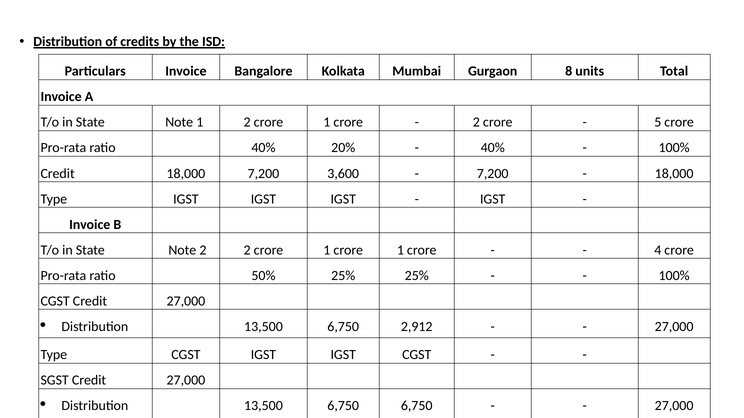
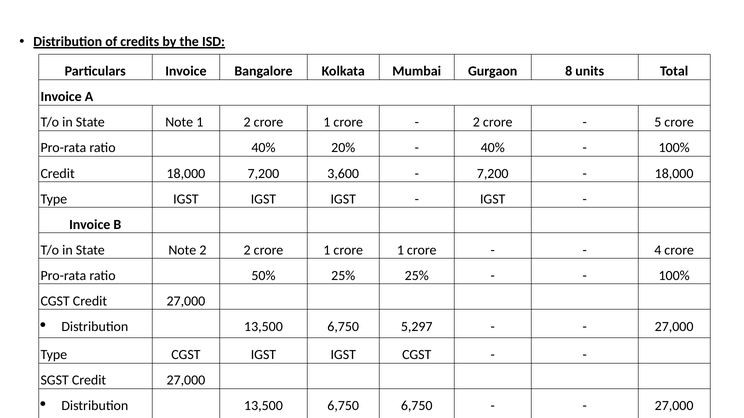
2,912: 2,912 -> 5,297 (417, 327)
